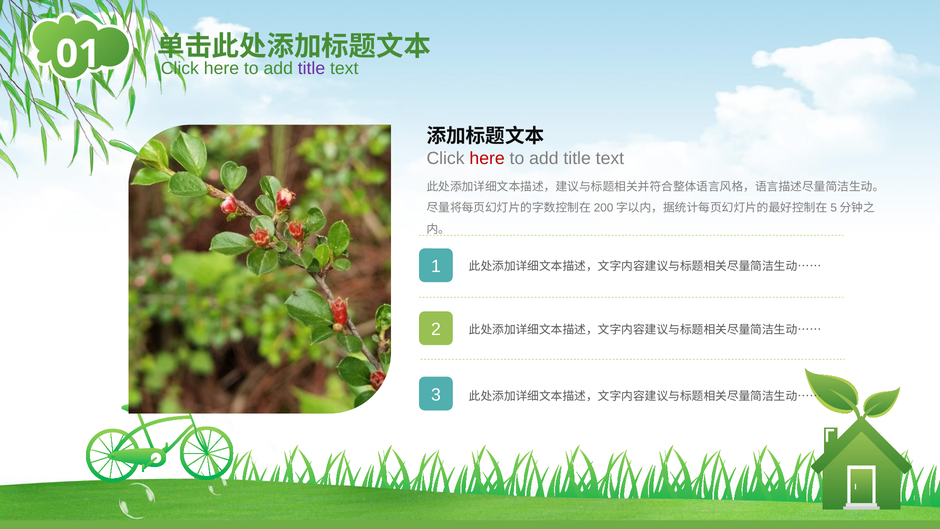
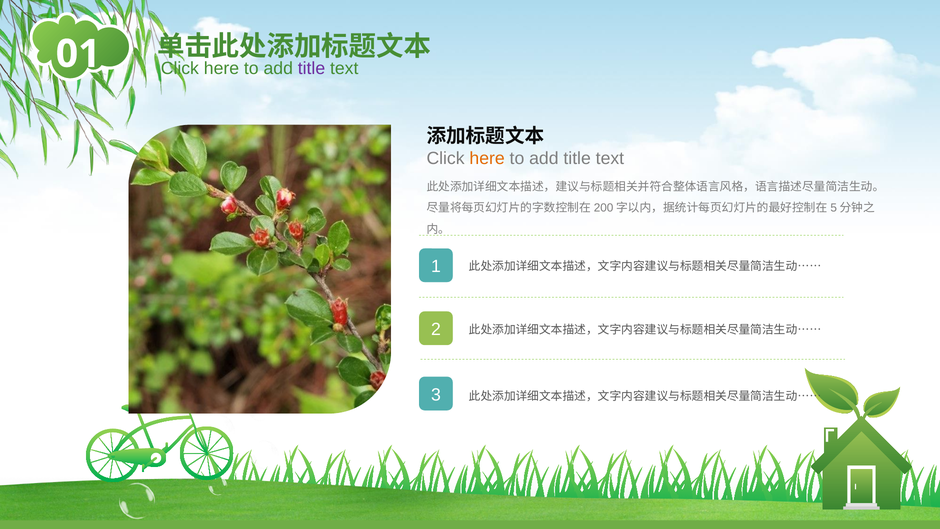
here colour: red -> orange (487, 158)
